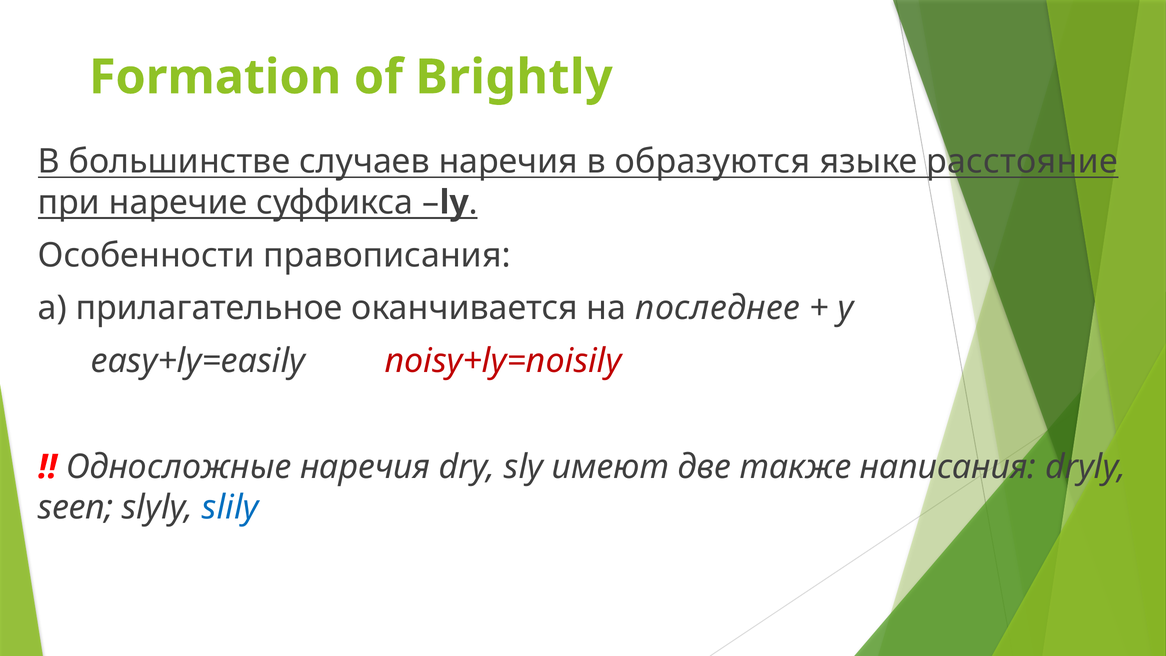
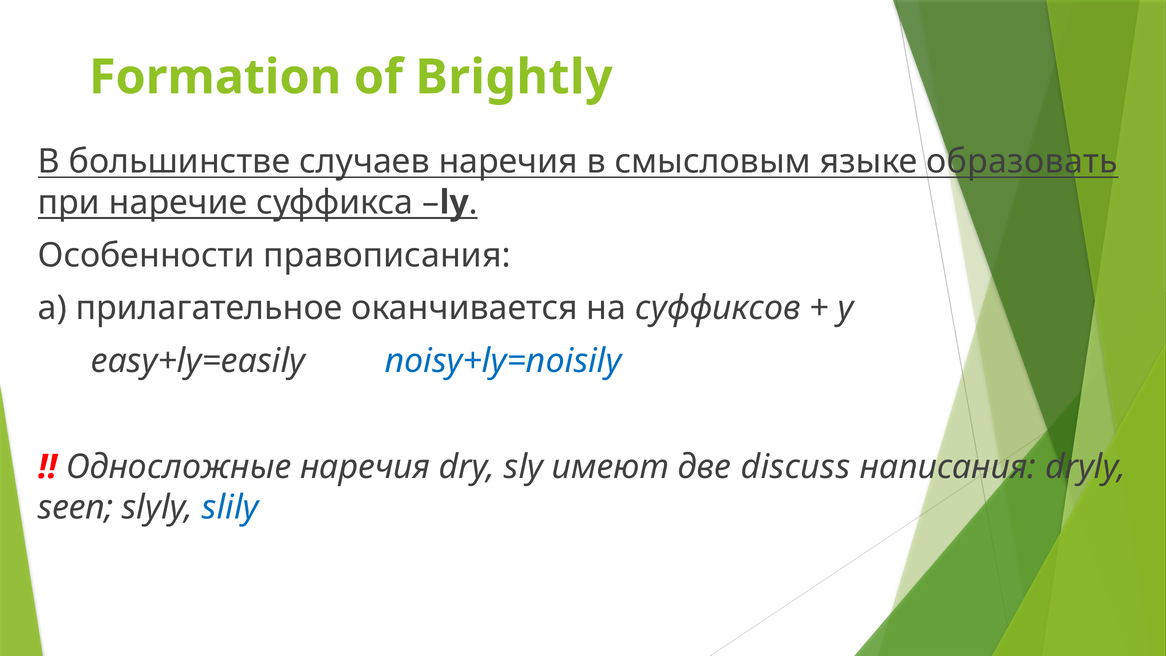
образуются: образуются -> смысловым (713, 162)
расстояние: расстояние -> образовать (1022, 162)
последнее: последнее -> суффиксов (718, 308)
noisy+ly=noisily colour: red -> blue (503, 361)
также: также -> discuss (795, 467)
